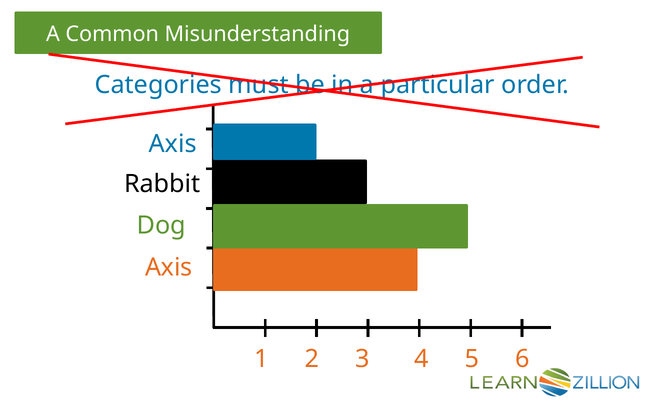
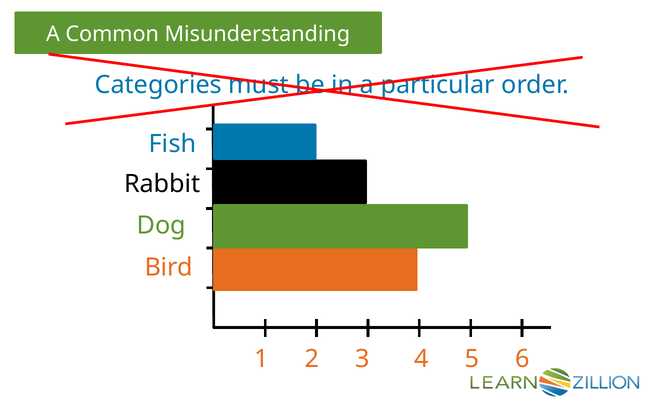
Axis: Axis -> Fish (173, 144)
Axis: Axis -> Bird (169, 267)
